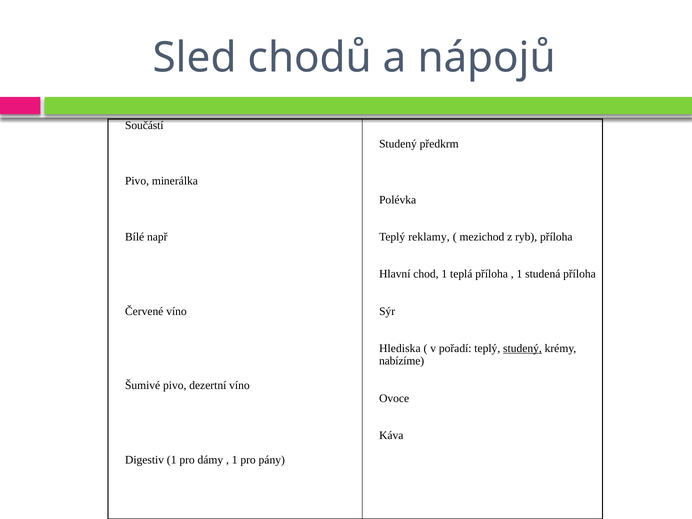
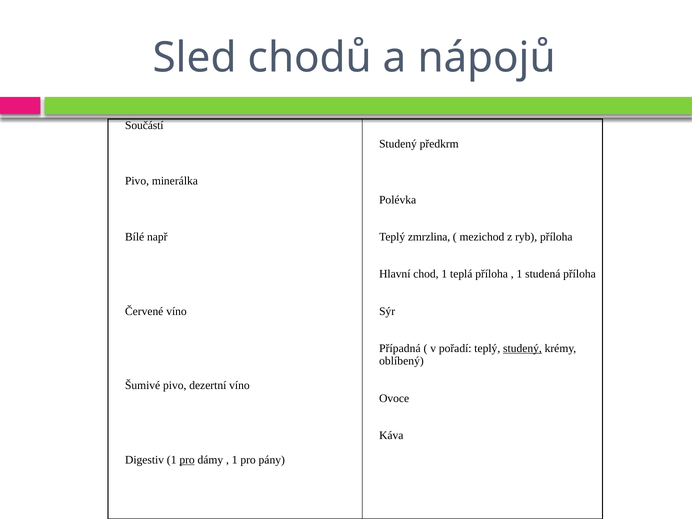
reklamy: reklamy -> zmrzlina (429, 237)
Hlediska: Hlediska -> Případná (400, 348)
nabízíme: nabízíme -> oblíbený (401, 361)
pro underline: none -> present (187, 460)
